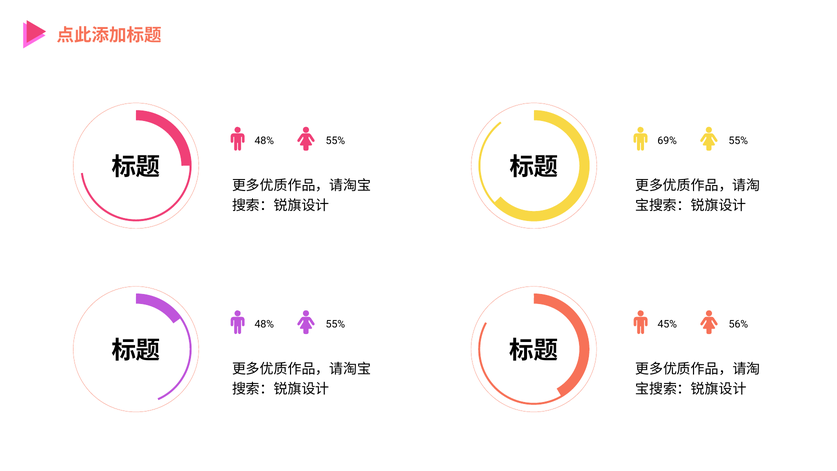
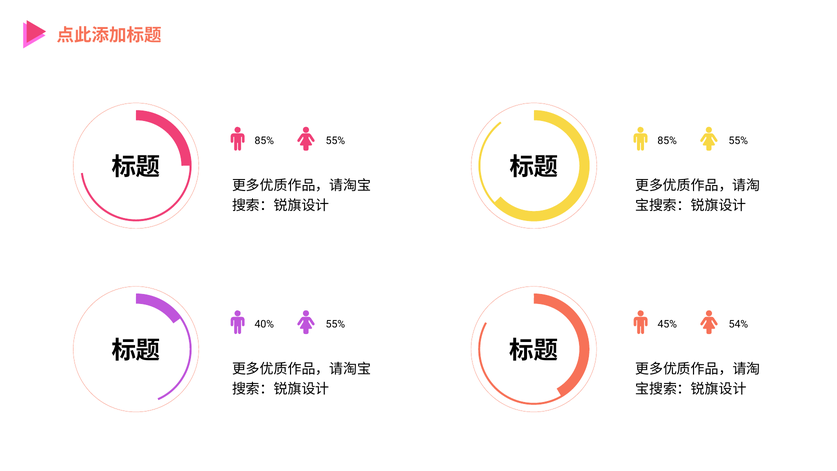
48%: 48% -> 85% (264, 141)
69%: 69% -> 85% (667, 141)
48%: 48% -> 40% (264, 324)
56%: 56% -> 54% (738, 324)
